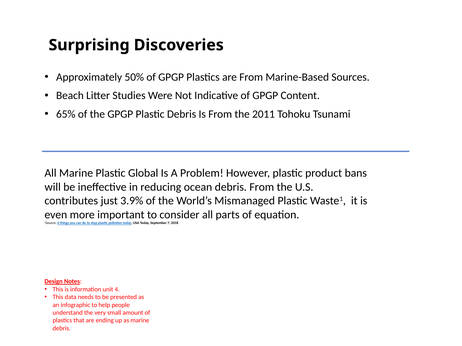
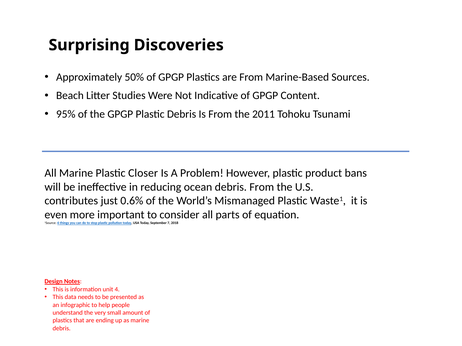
65%: 65% -> 95% (66, 114)
Global: Global -> Closer (143, 173)
3.9%: 3.9% -> 0.6% (132, 201)
